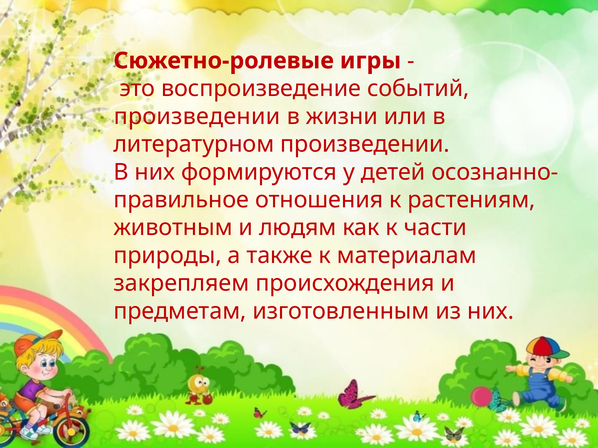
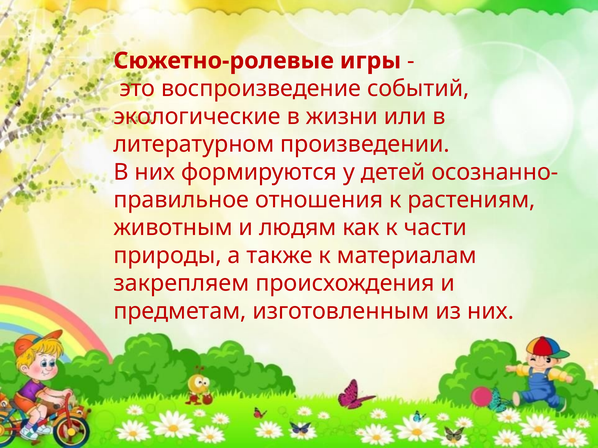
произведении: произведении -> экологические (197, 116)
